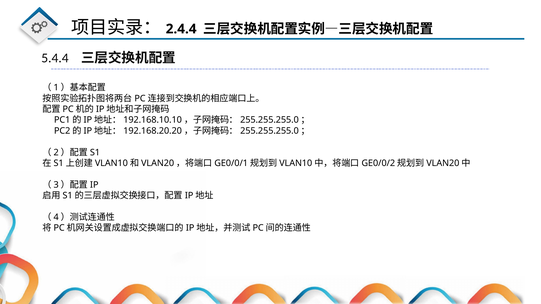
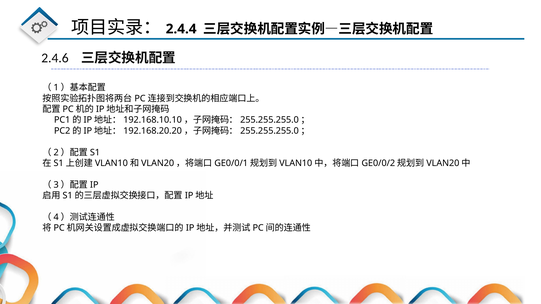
5.4.4: 5.4.4 -> 2.4.6 (55, 58)
